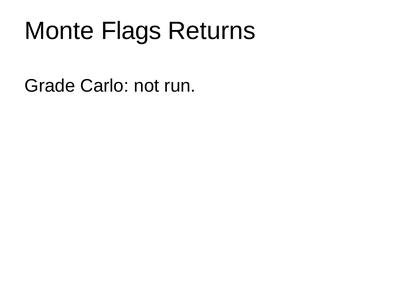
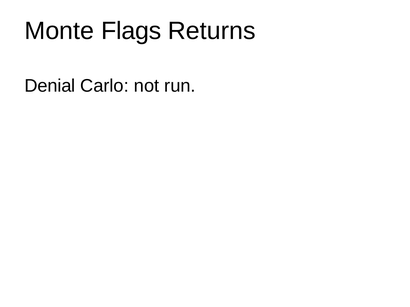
Grade: Grade -> Denial (50, 86)
